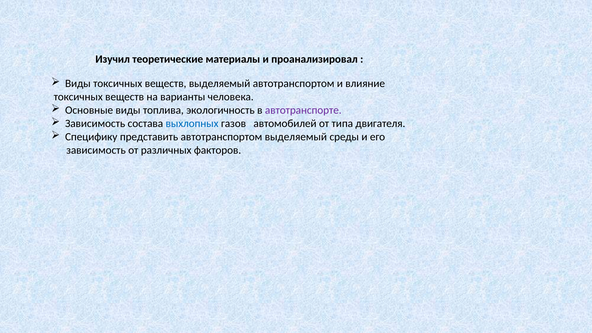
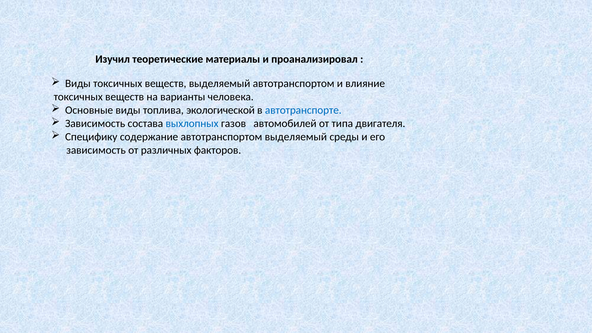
экологичность: экологичность -> экологической (221, 110)
автотранспорте colour: purple -> blue (303, 110)
представить: представить -> содержание (149, 137)
